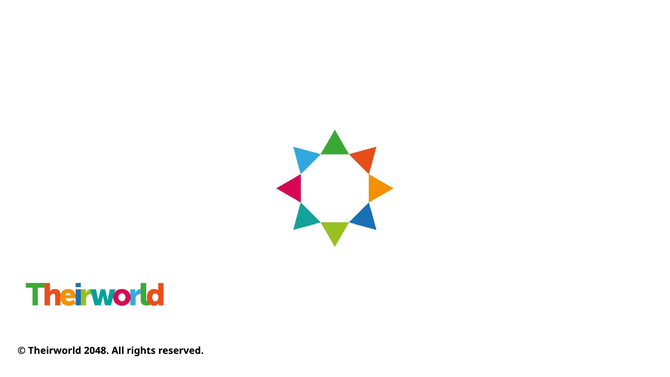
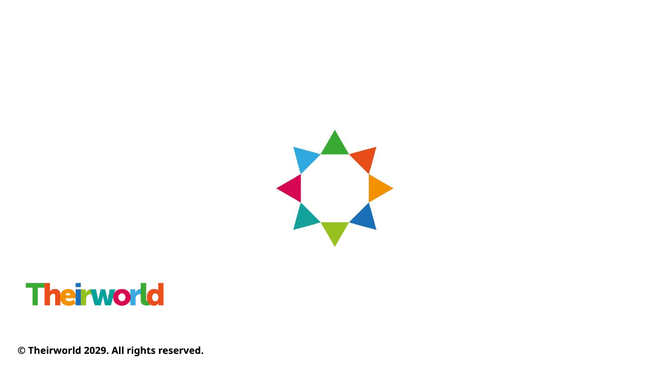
2048: 2048 -> 2029 (96, 351)
